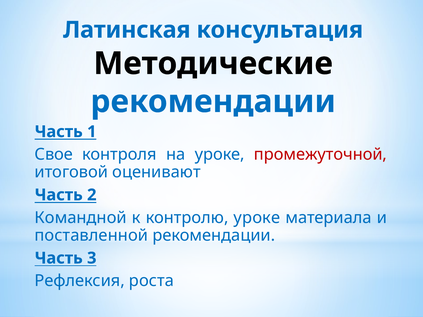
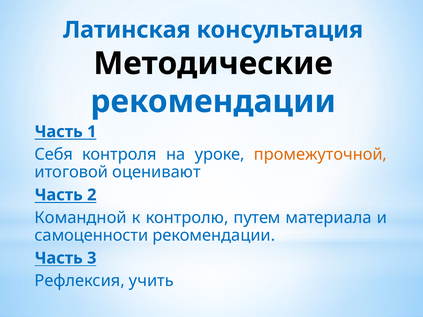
Свое: Свое -> Себя (54, 155)
промежуточной colour: red -> orange (321, 155)
контролю уроке: уроке -> путем (257, 218)
поставленной: поставленной -> самоценности (91, 236)
роста: роста -> учить (151, 281)
